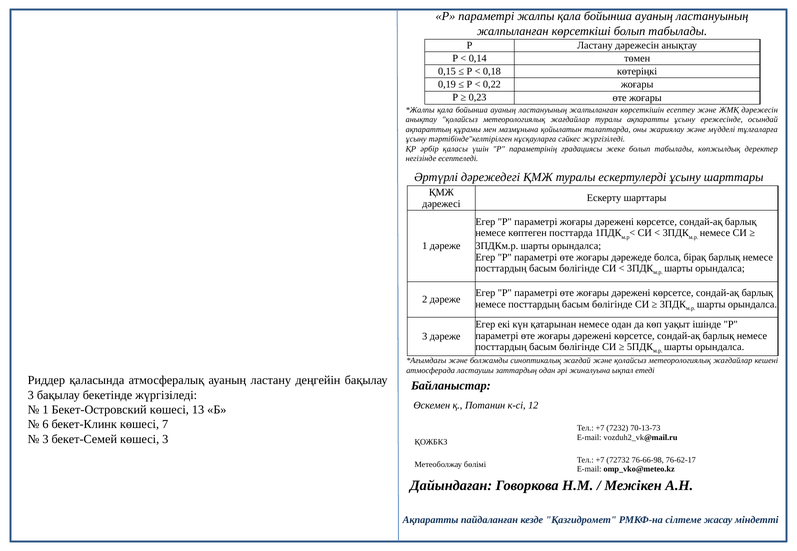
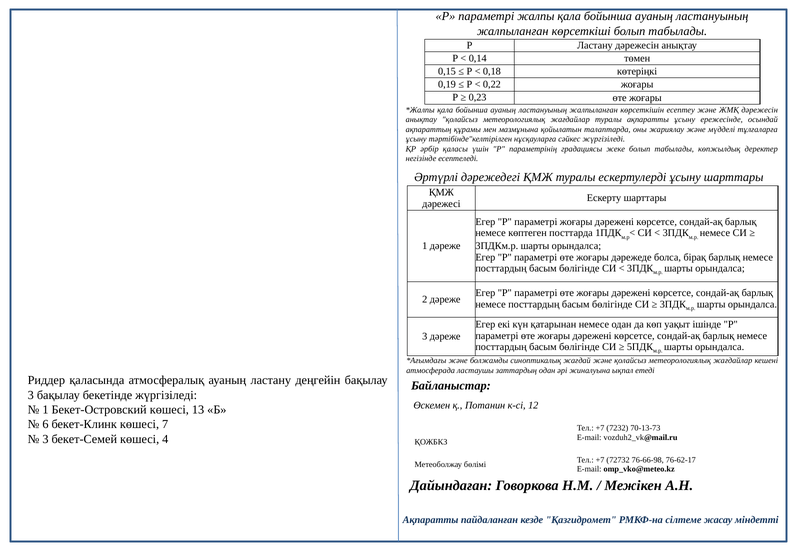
көшесі 3: 3 -> 4 (165, 440)
